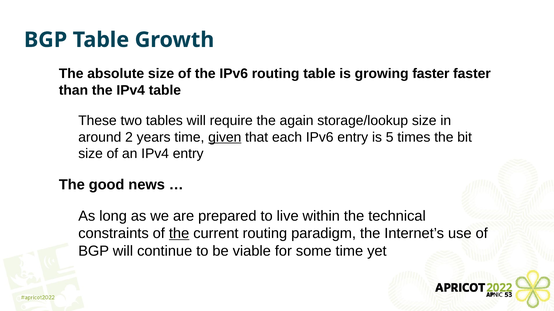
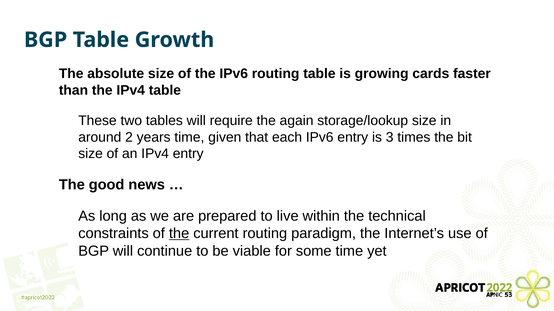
growing faster: faster -> cards (431, 74)
given underline: present -> none (225, 137)
5: 5 -> 3 (390, 137)
